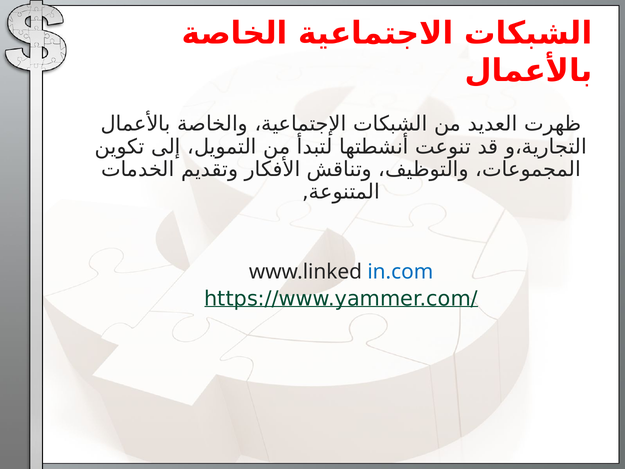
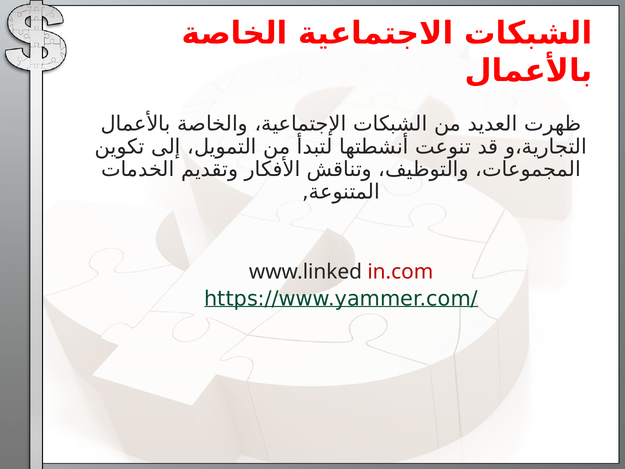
in.com colour: blue -> red (400, 272)
